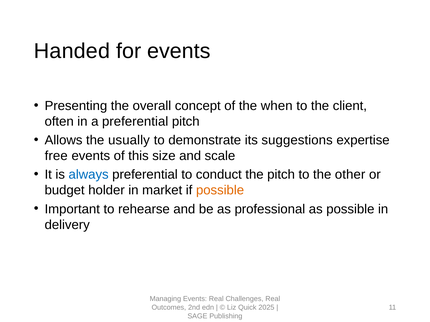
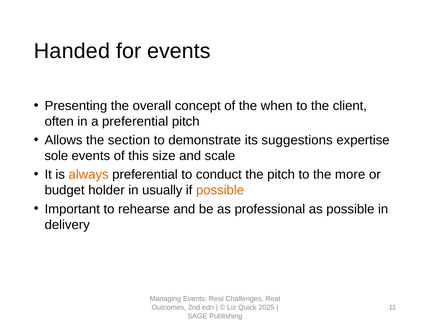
usually: usually -> section (129, 140)
free: free -> sole (56, 156)
always colour: blue -> orange (89, 175)
other: other -> more (350, 175)
market: market -> usually (162, 191)
